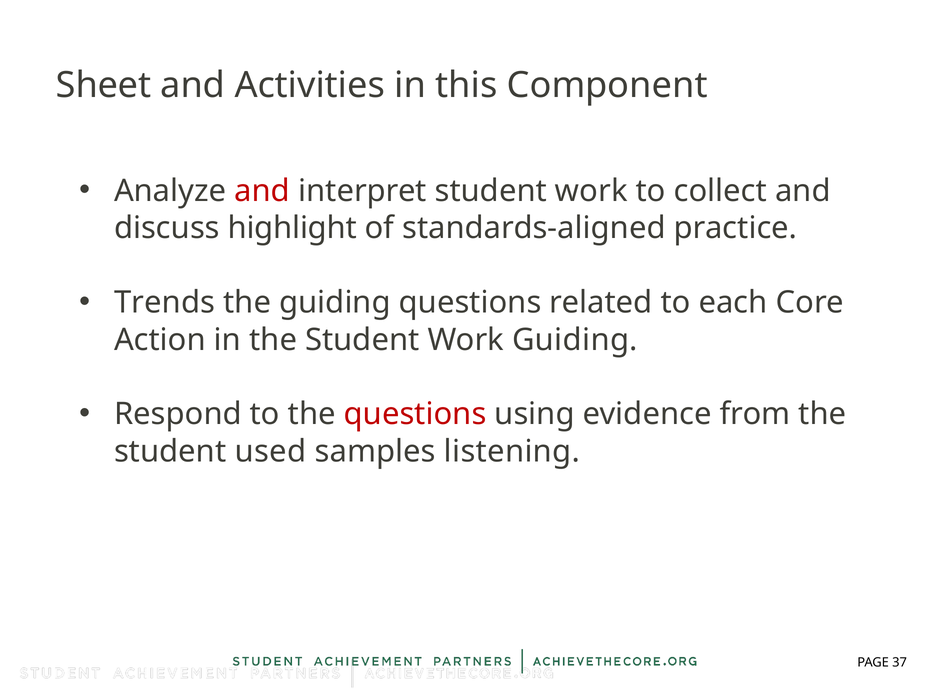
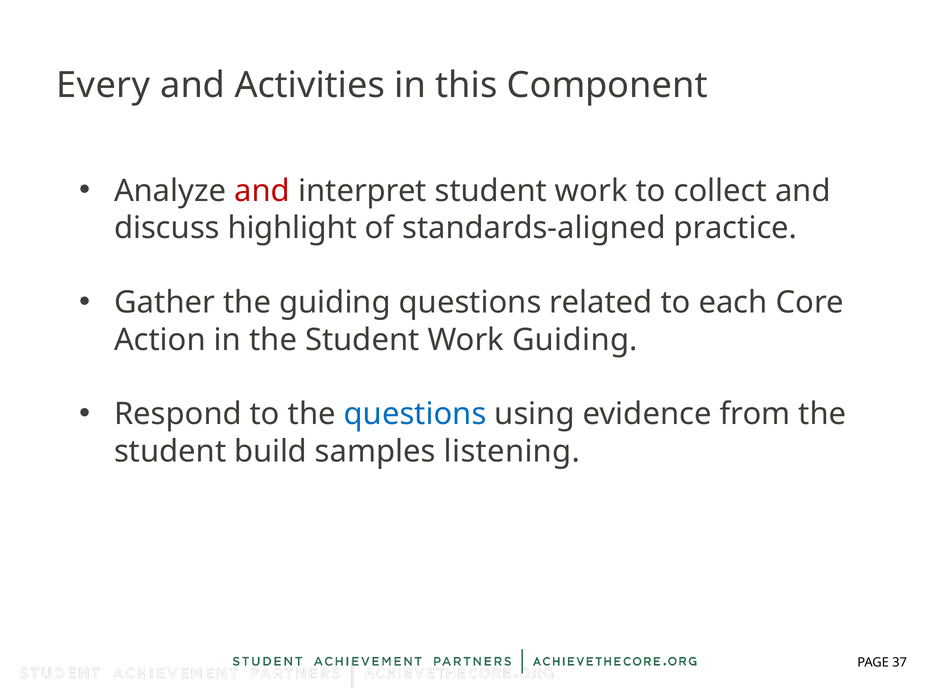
Sheet: Sheet -> Every (103, 85)
Trends: Trends -> Gather (165, 303)
questions colour: red -> blue (415, 414)
used: used -> build (271, 452)
